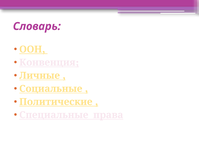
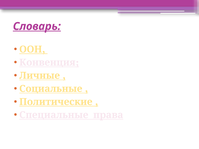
Словарь underline: none -> present (37, 26)
